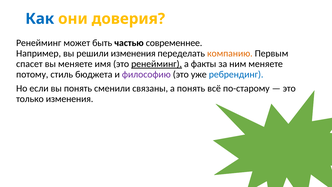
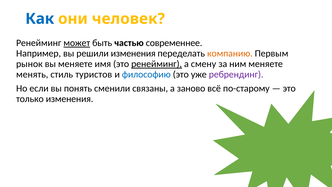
доверия: доверия -> человек (128, 19)
может underline: none -> present (77, 43)
спасет: спасет -> рынок (29, 64)
факты: факты -> смену (204, 64)
потому: потому -> менять (32, 74)
бюджета: бюджета -> туристов (94, 74)
философию colour: purple -> blue (146, 74)
ребрендинг colour: blue -> purple (236, 74)
а понять: понять -> заново (191, 88)
